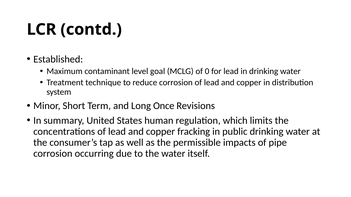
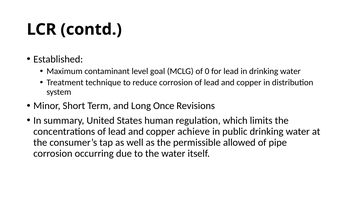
fracking: fracking -> achieve (194, 132)
impacts: impacts -> allowed (239, 143)
